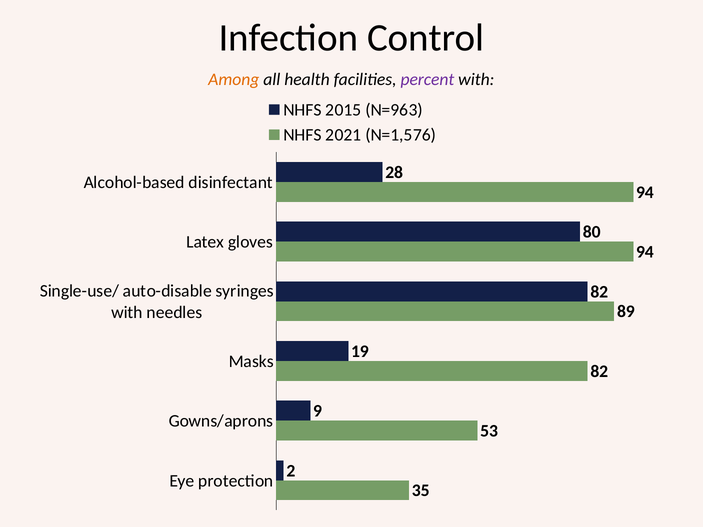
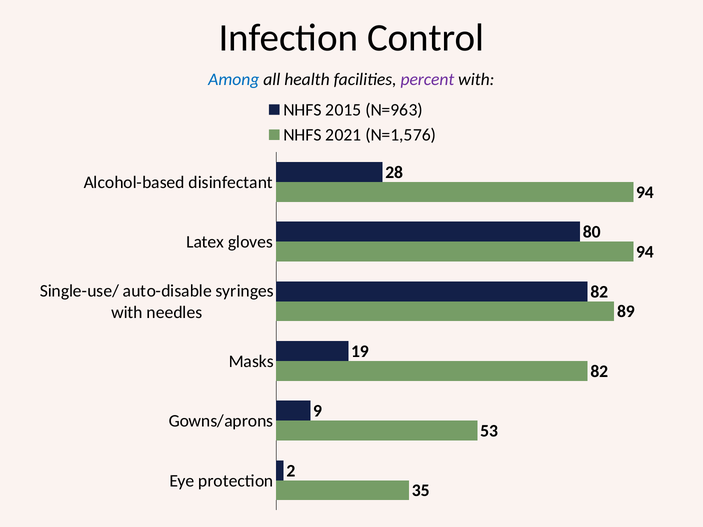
Among colour: orange -> blue (234, 80)
